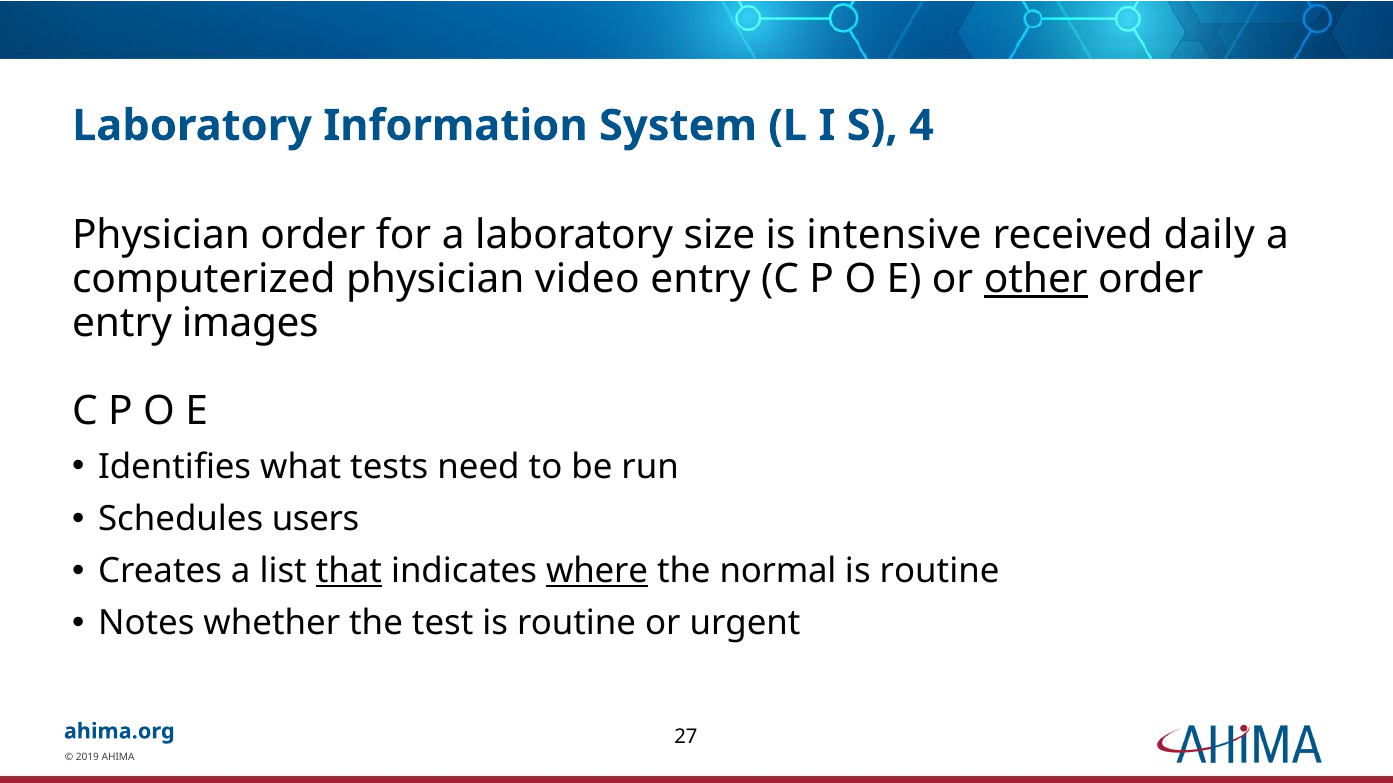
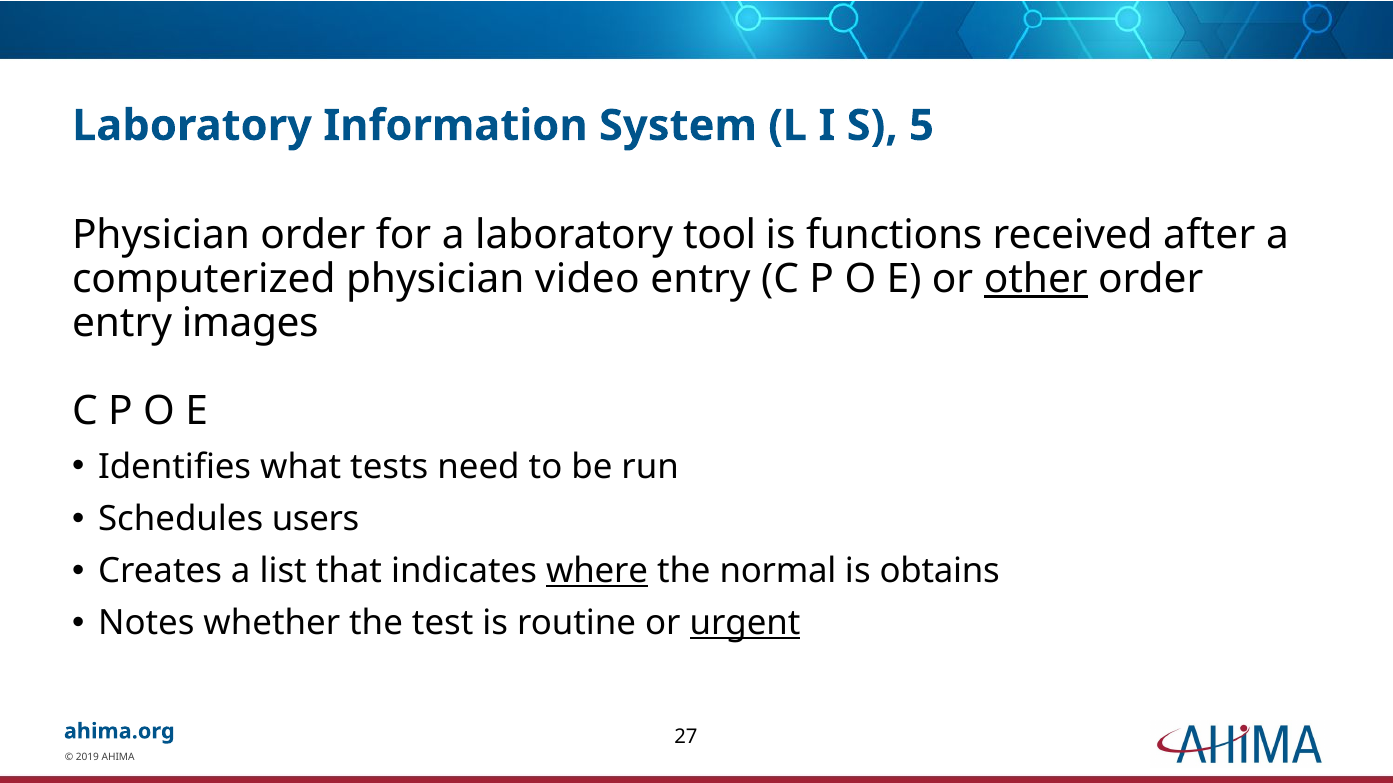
4: 4 -> 5 (921, 126)
size: size -> tool (720, 236)
intensive: intensive -> functions (894, 236)
daily: daily -> after (1209, 236)
that underline: present -> none (349, 571)
routine: routine -> obtains (940, 571)
urgent underline: none -> present (745, 624)
